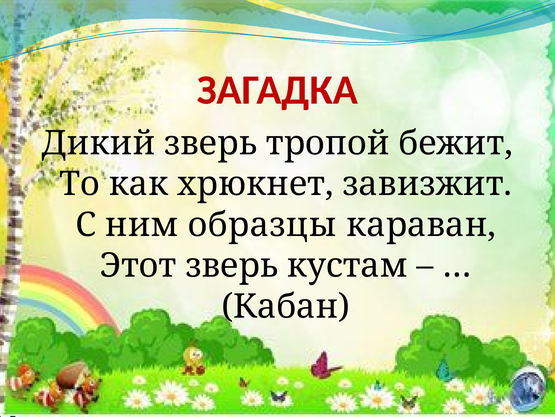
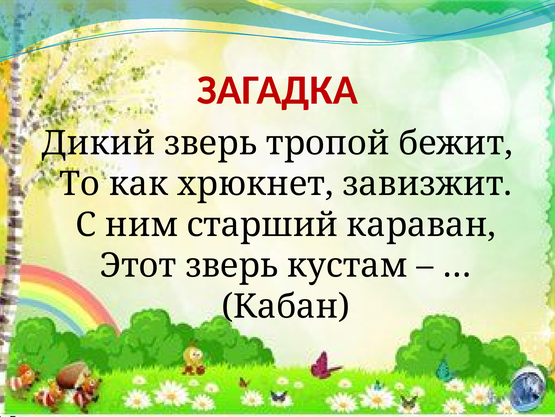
образцы: образцы -> старший (263, 224)
